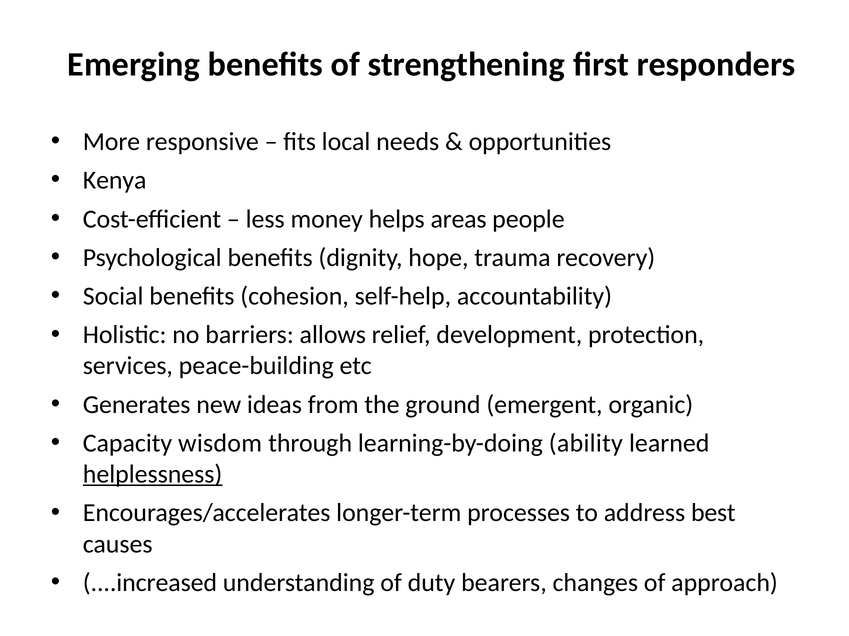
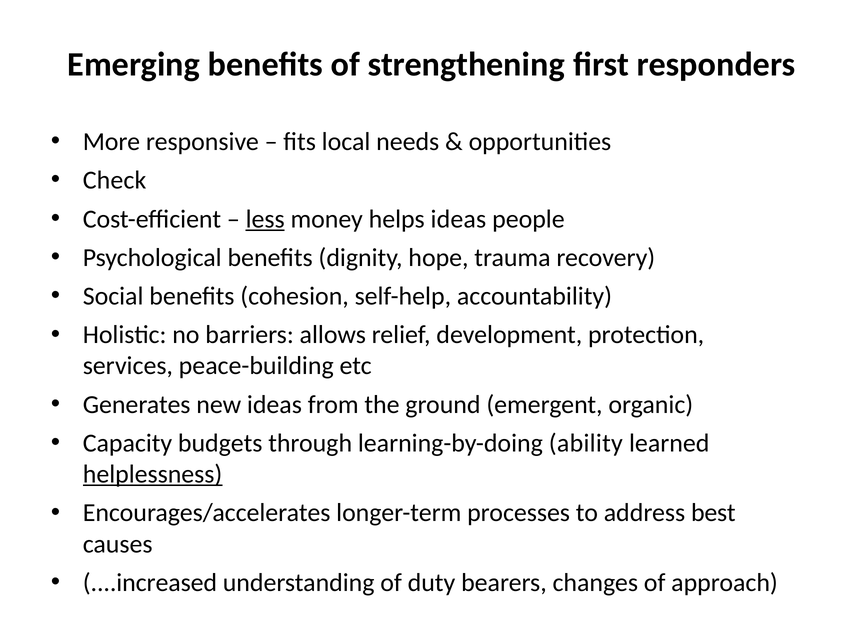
Kenya: Kenya -> Check (115, 181)
less underline: none -> present (265, 219)
helps areas: areas -> ideas (458, 219)
wisdom: wisdom -> budgets (220, 444)
